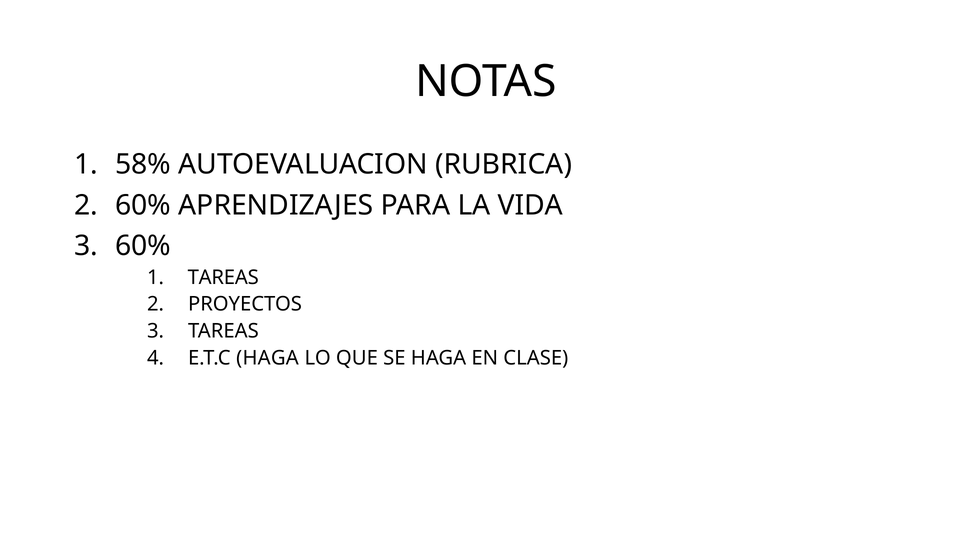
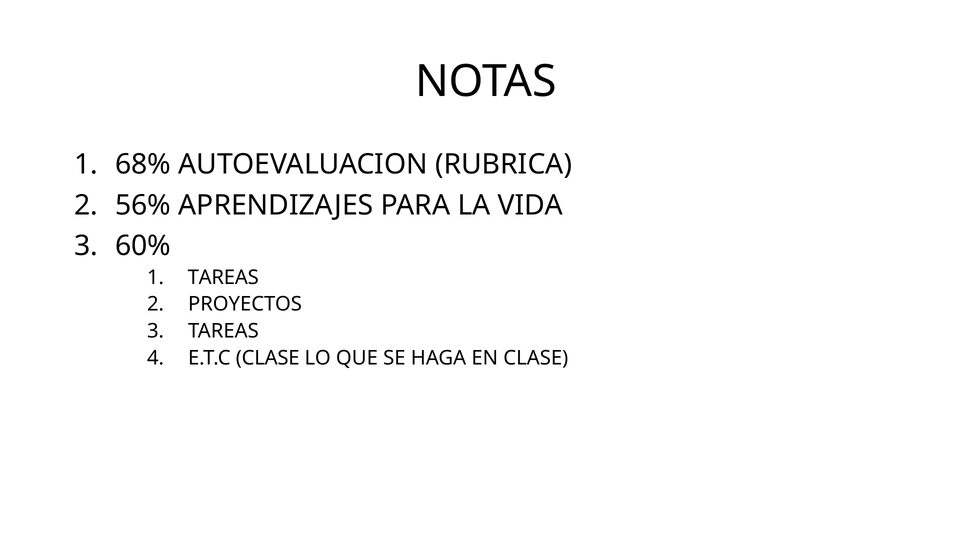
58%: 58% -> 68% (143, 164)
60%: 60% -> 56% (143, 205)
E.T.C HAGA: HAGA -> CLASE (268, 358)
